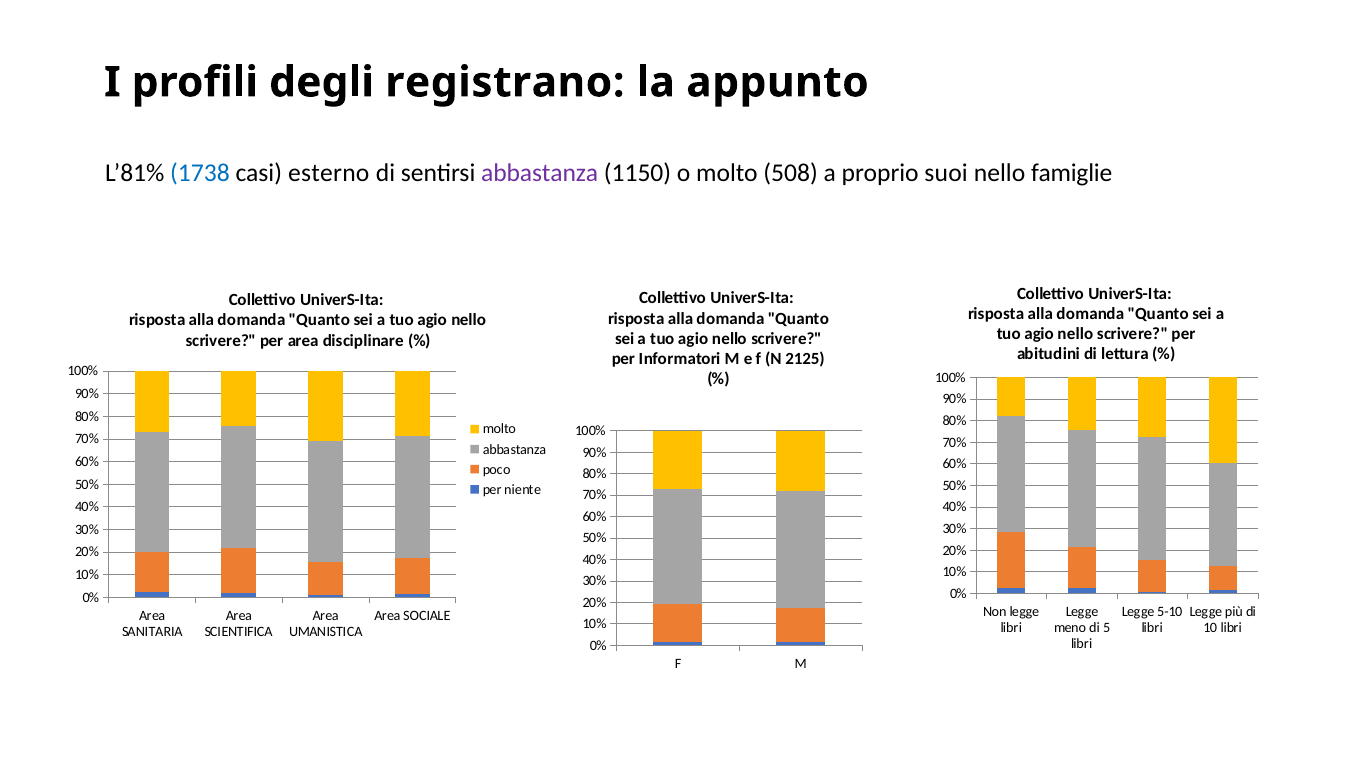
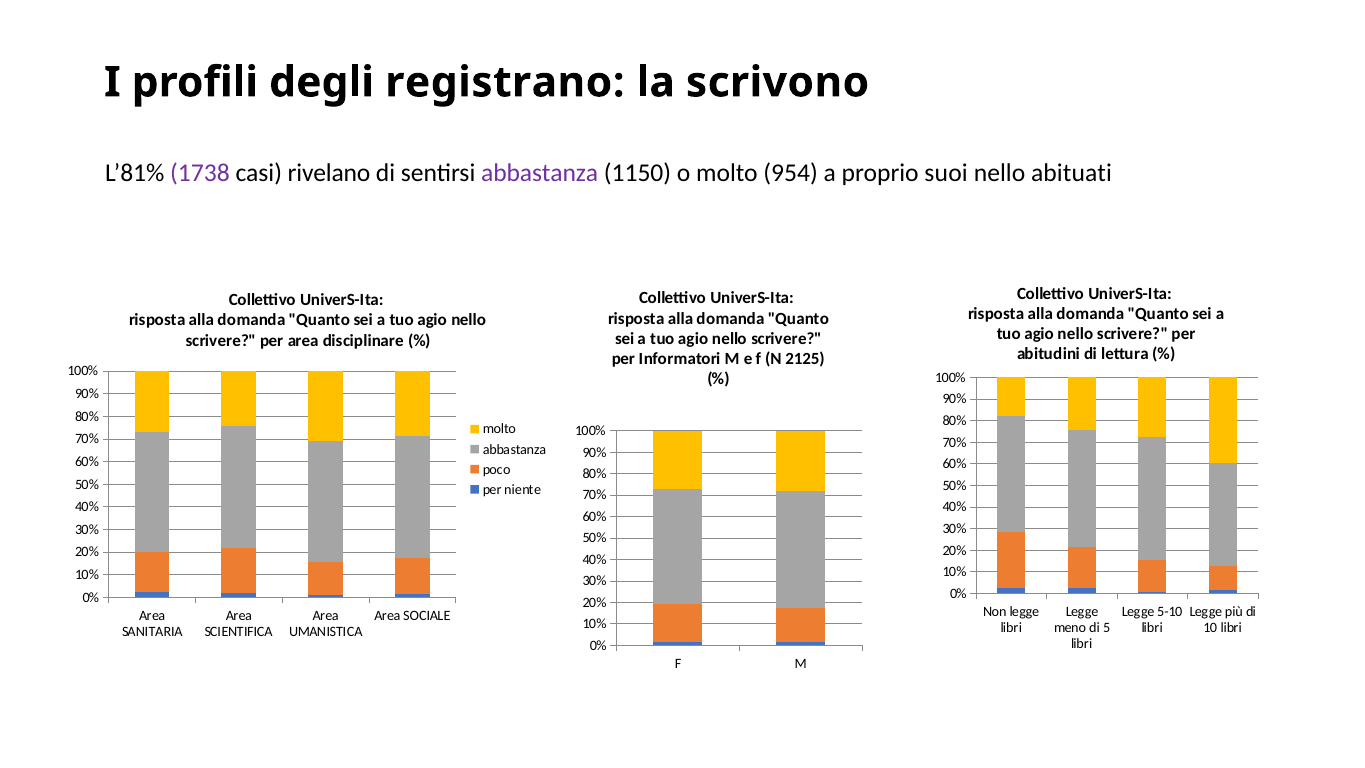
appunto: appunto -> scrivono (778, 82)
1738 colour: blue -> purple (200, 173)
esterno: esterno -> rivelano (329, 173)
508: 508 -> 954 (791, 173)
famiglie: famiglie -> abituati (1071, 173)
